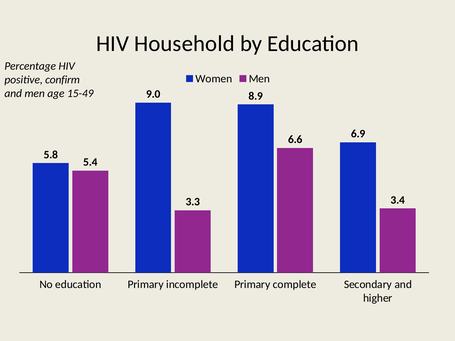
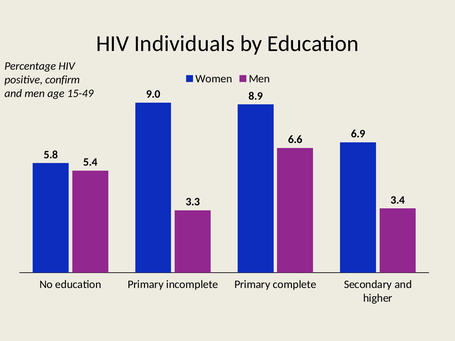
Household: Household -> Individuals (184, 44)
